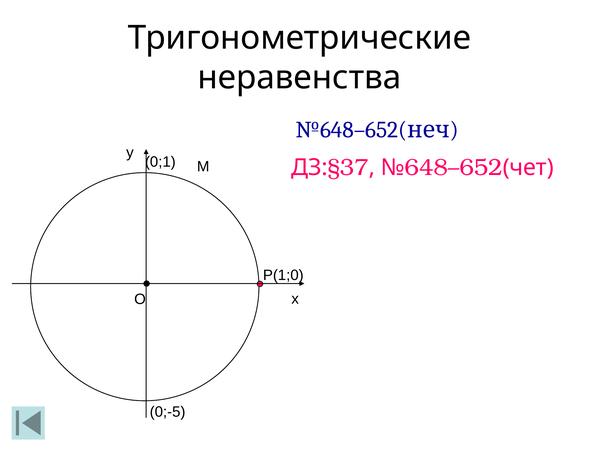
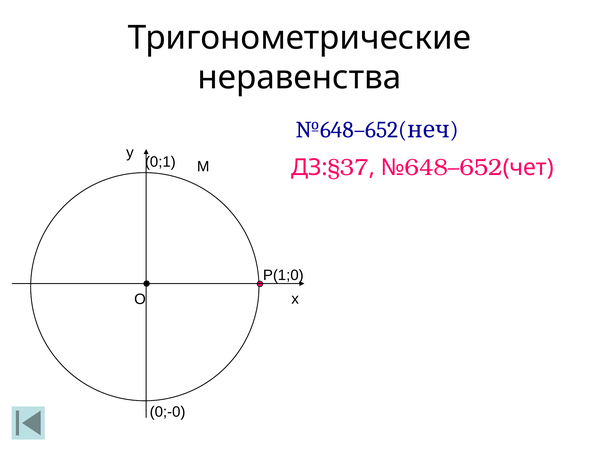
0;-5: 0;-5 -> 0;-0 (168, 412)
